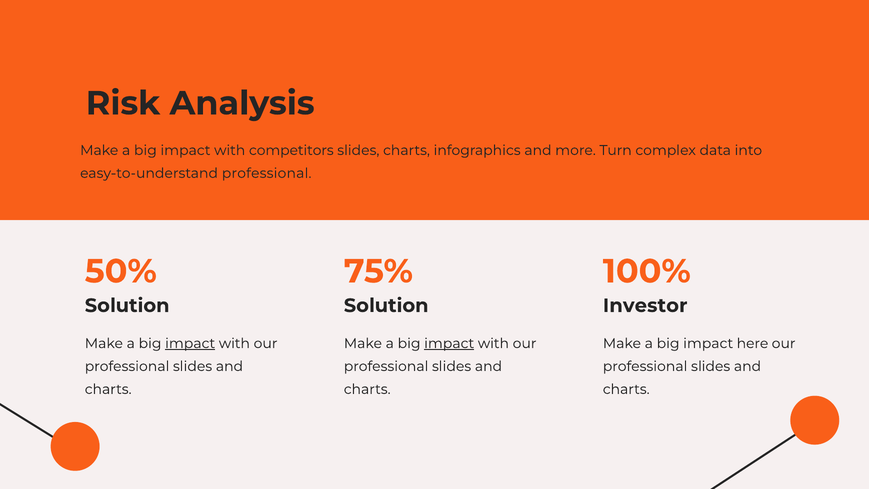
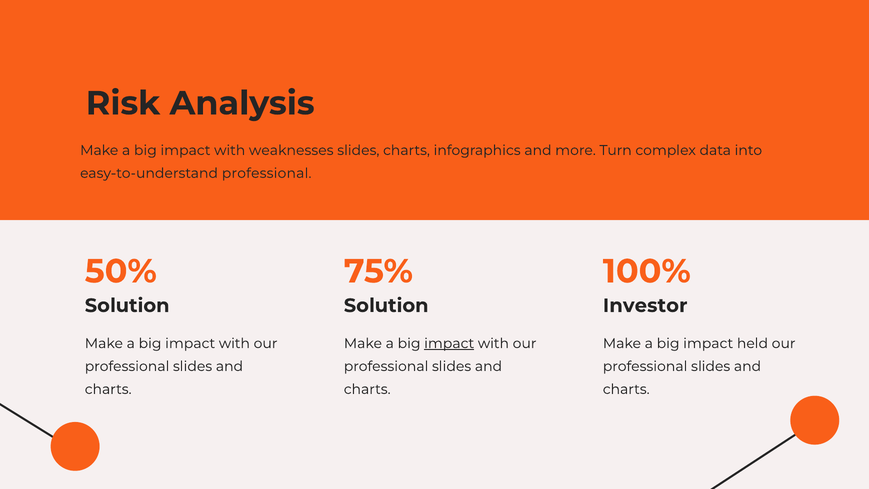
competitors: competitors -> weaknesses (291, 150)
impact underline: present -> none (190, 343)
here: here -> held (752, 343)
